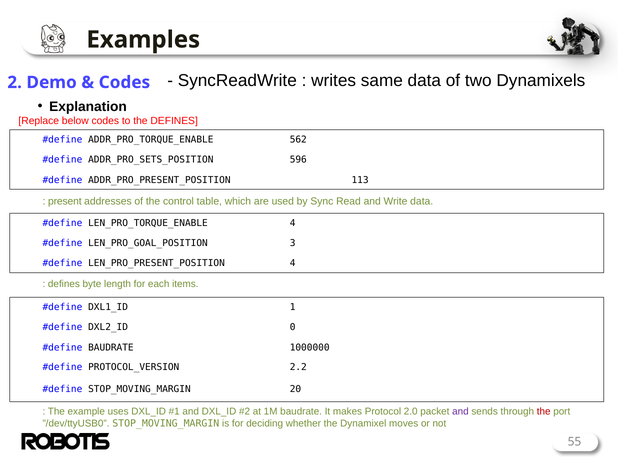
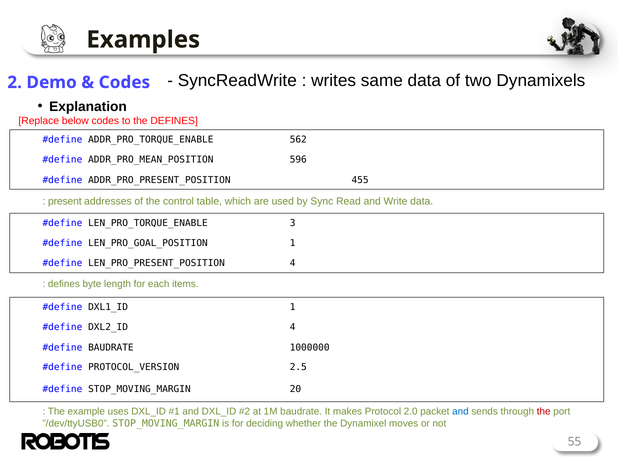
ADDR_PRO_SETS_POSITION: ADDR_PRO_SETS_POSITION -> ADDR_PRO_MEAN_POSITION (151, 160)
113: 113 -> 455 (360, 180)
LEN_PRO_TORQUE_ENABLE 4: 4 -> 3 (293, 223)
LEN_PRO_GOAL_POSITION 3: 3 -> 1 (293, 243)
DXL2_ID 0: 0 -> 4 (293, 327)
2.2: 2.2 -> 2.5 (298, 367)
and colour: purple -> blue (460, 411)
